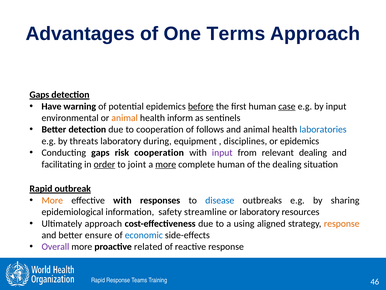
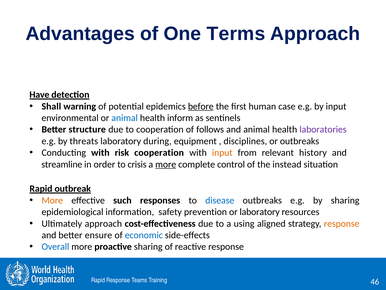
Gaps: Gaps -> Have (39, 95)
Have: Have -> Shall (51, 106)
case underline: present -> none (287, 106)
animal colour: orange -> blue (125, 118)
Better detection: detection -> structure (87, 129)
laboratories colour: blue -> purple (323, 129)
or epidemics: epidemics -> outbreaks (300, 141)
Conducting gaps: gaps -> with (100, 152)
input colour: purple -> orange (222, 152)
relevant dealing: dealing -> history (313, 152)
facilitating: facilitating -> streamline (62, 164)
order underline: present -> none (104, 164)
joint: joint -> crisis (137, 164)
complete human: human -> control (231, 164)
the dealing: dealing -> instead (287, 164)
effective with: with -> such (122, 200)
streamline: streamline -> prevention (205, 212)
Overall colour: purple -> blue (55, 246)
proactive related: related -> sharing (148, 246)
